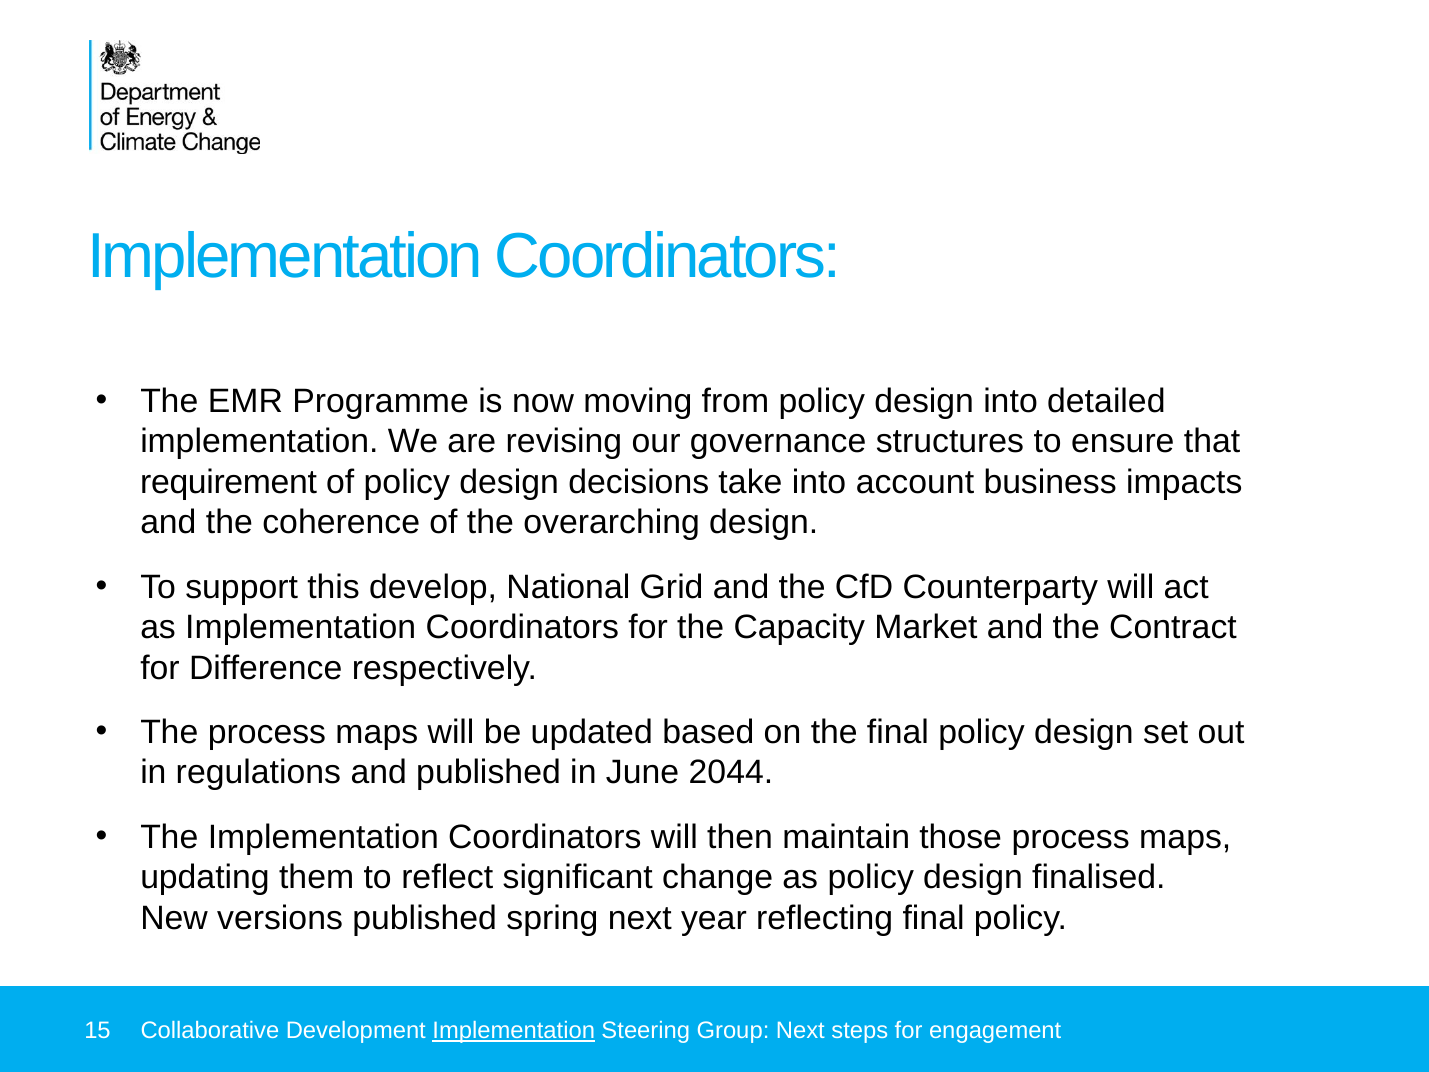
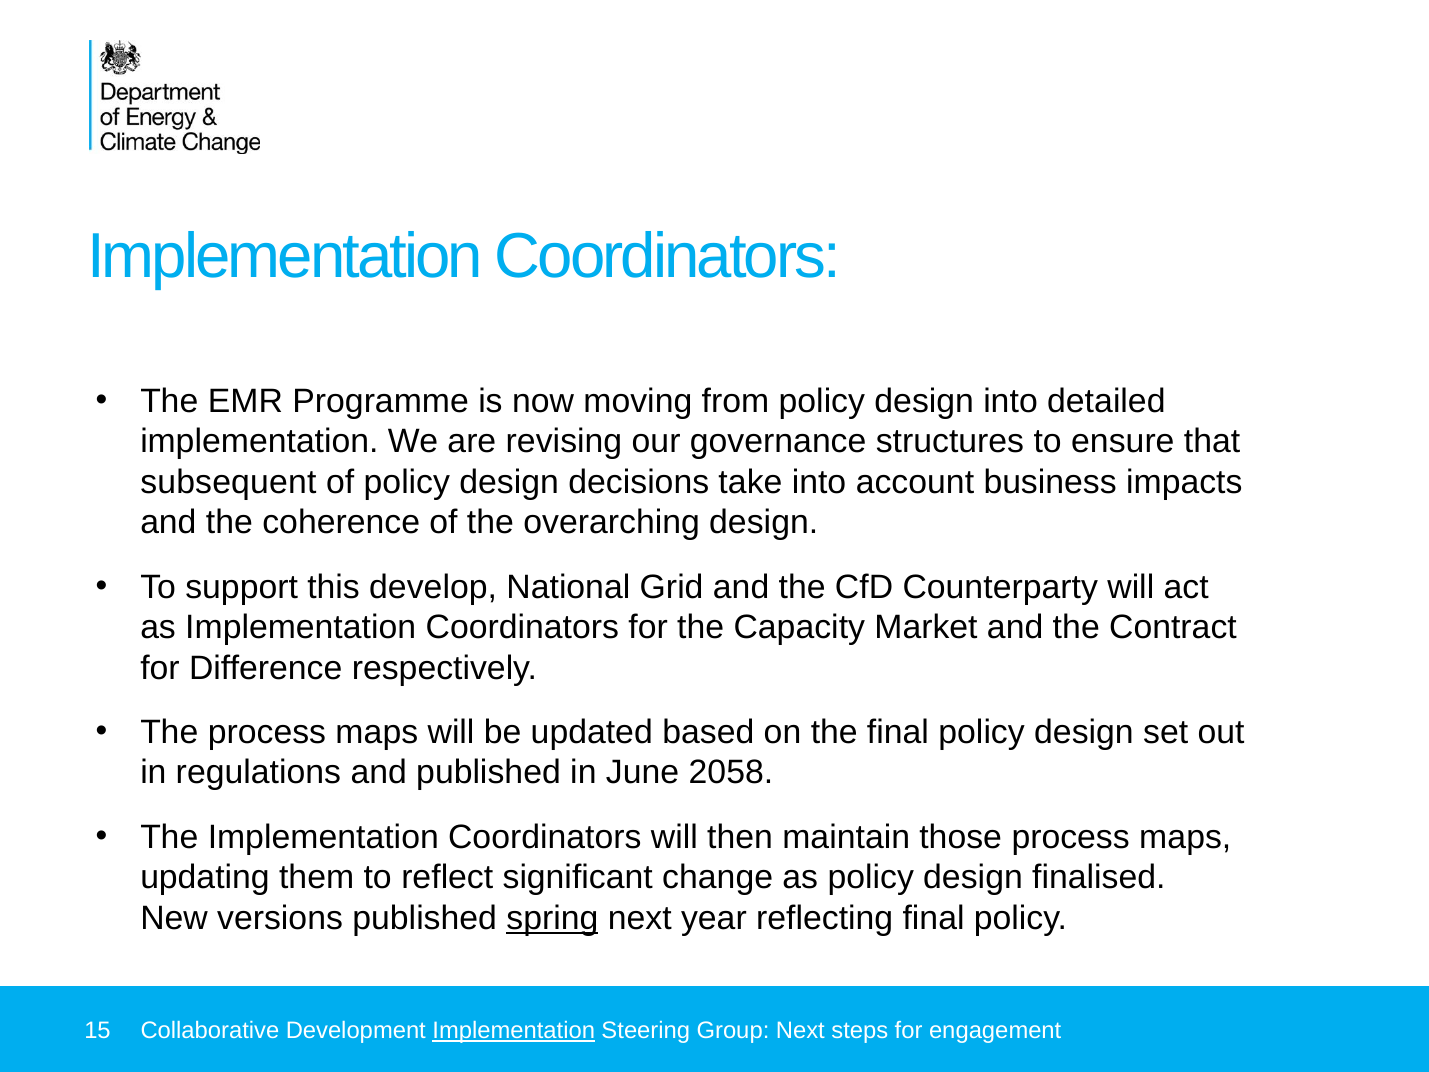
requirement: requirement -> subsequent (228, 482)
2044: 2044 -> 2058 (731, 773)
spring underline: none -> present (552, 918)
